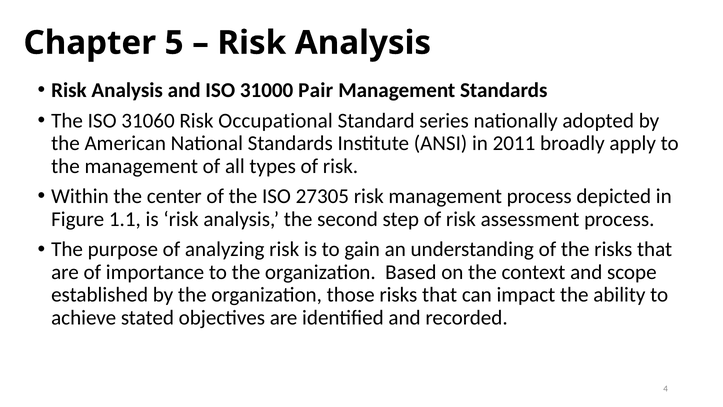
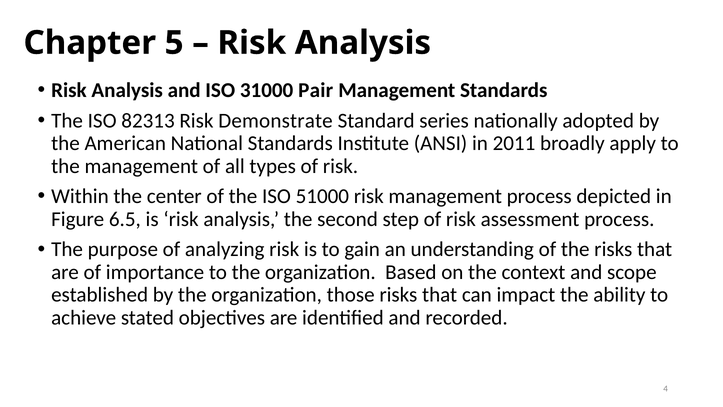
31060: 31060 -> 82313 (148, 120)
Occupational: Occupational -> Demonstrate (276, 120)
27305: 27305 -> 51000 (322, 196)
1.1: 1.1 -> 6.5 (125, 219)
